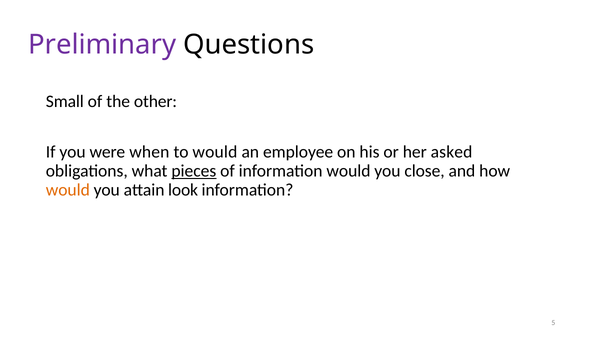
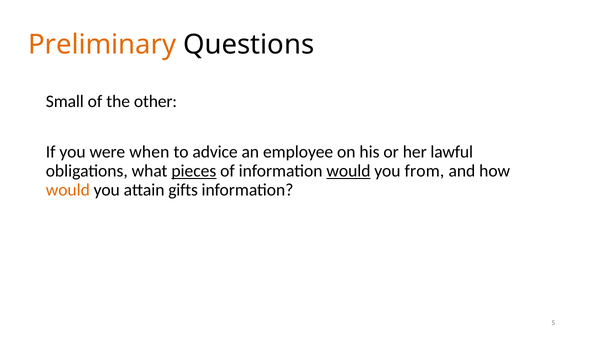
Preliminary colour: purple -> orange (102, 45)
to would: would -> advice (215, 152)
asked: asked -> lawful (452, 152)
would underline: none -> present (348, 171)
close: close -> from (424, 171)
look: look -> gifts (183, 190)
